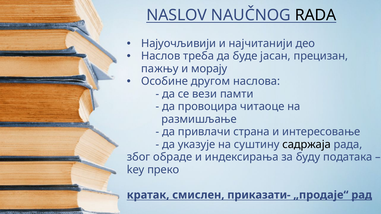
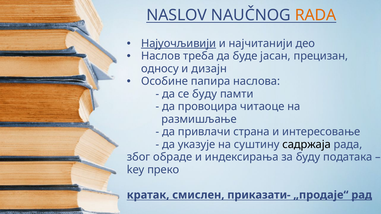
RADA colour: black -> orange (316, 15)
Најуочљивији underline: none -> present (179, 44)
пажњу: пажњу -> односу (160, 69)
морају: морају -> дизајн (209, 69)
другом: другом -> папира (211, 81)
се вези: вези -> буду (205, 94)
